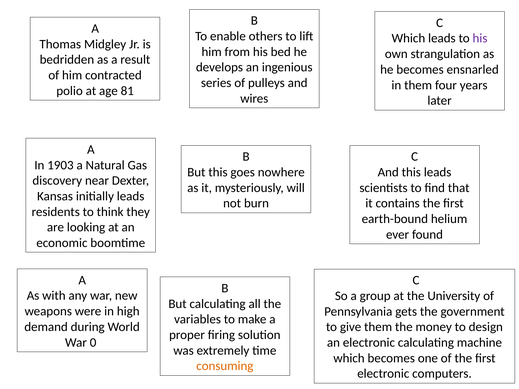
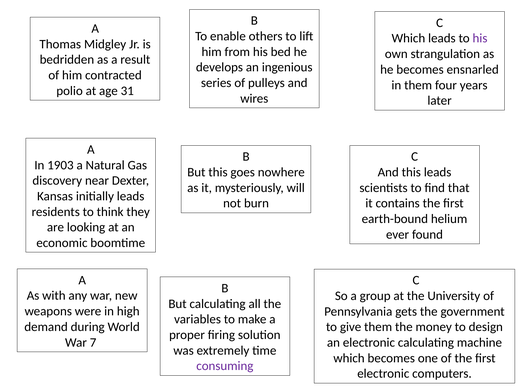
81: 81 -> 31 (127, 91)
0: 0 -> 7 (93, 343)
consuming colour: orange -> purple (225, 366)
